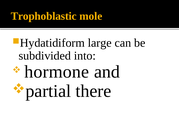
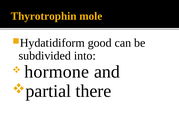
Trophoblastic: Trophoblastic -> Thyrotrophin (44, 16)
large: large -> good (100, 43)
